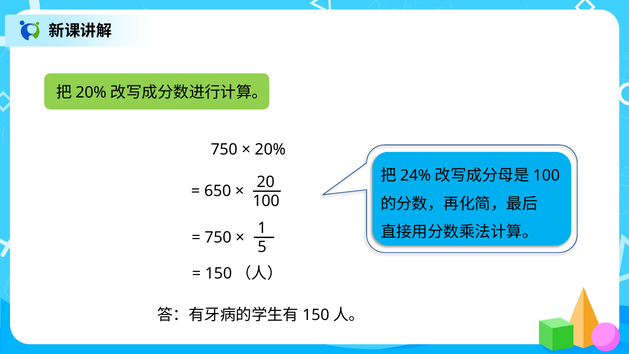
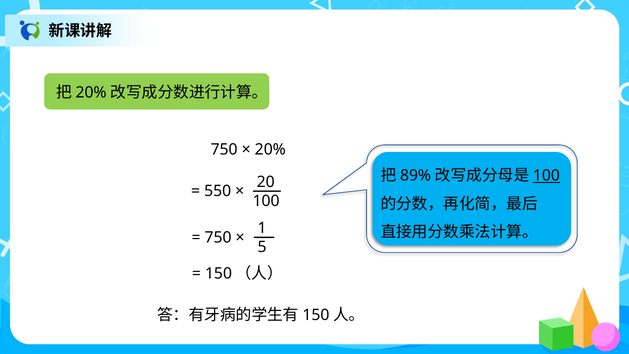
24%: 24% -> 89% (416, 176)
100 underline: none -> present (546, 176)
650: 650 -> 550 (218, 191)
